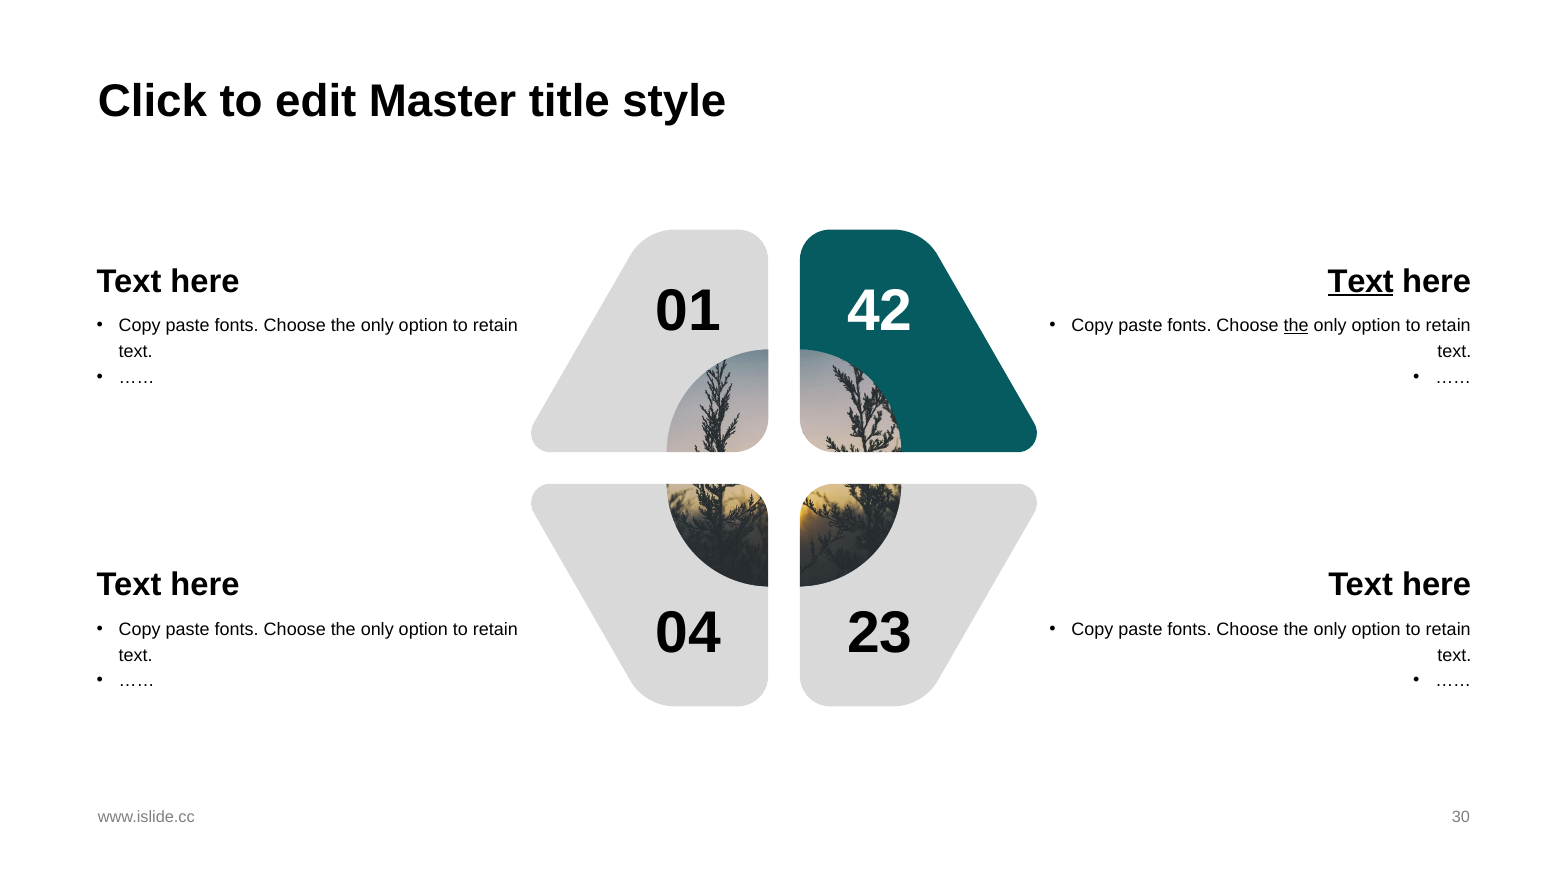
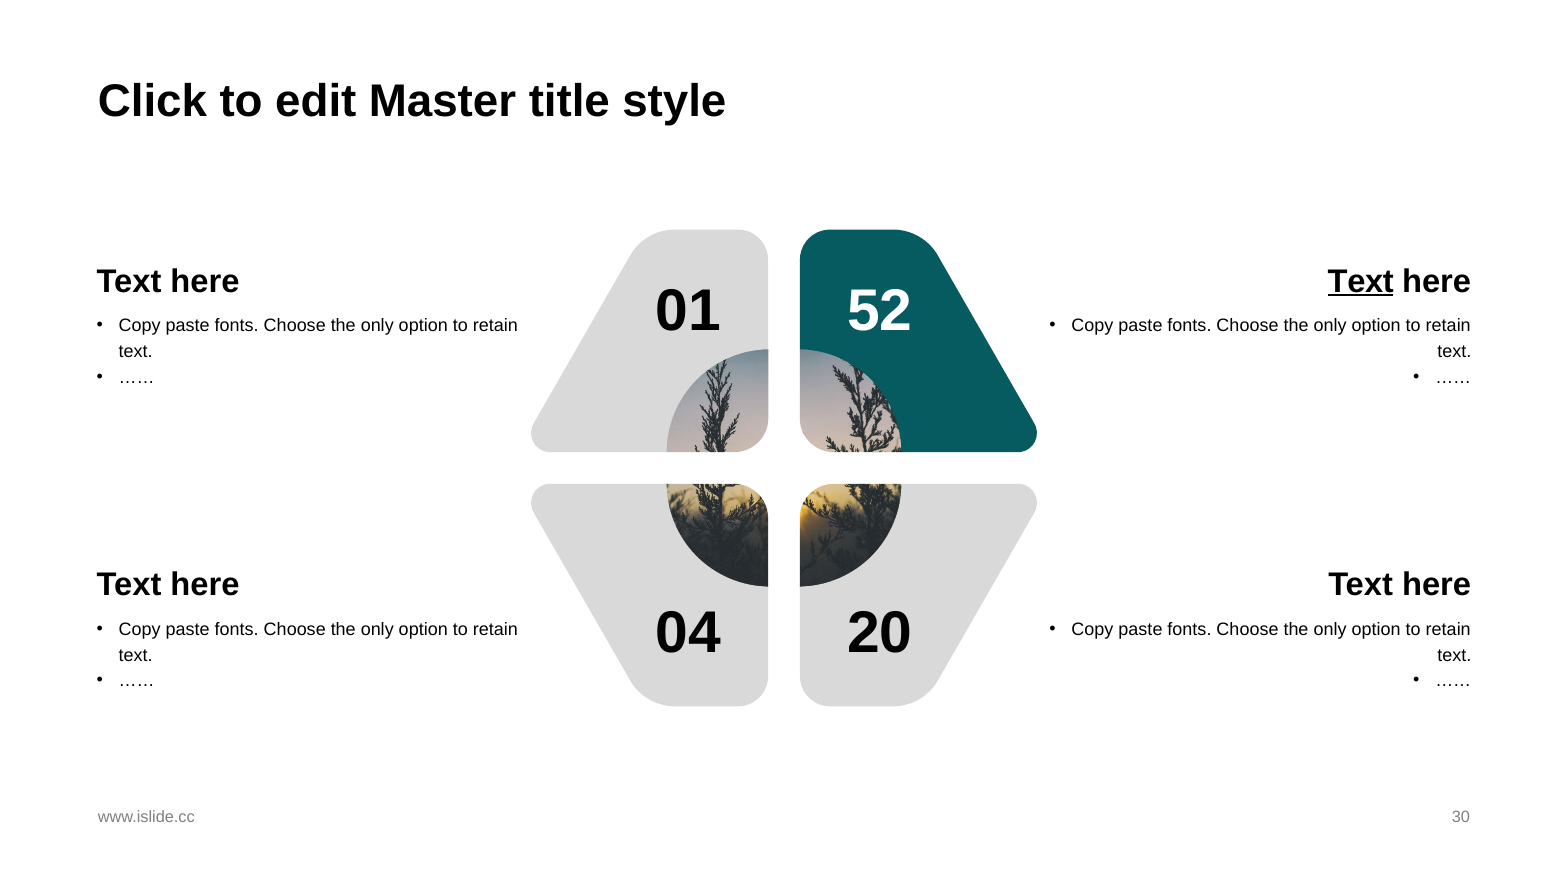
42: 42 -> 52 (880, 311)
the underline: present -> none (1296, 326)
23: 23 -> 20 (880, 633)
